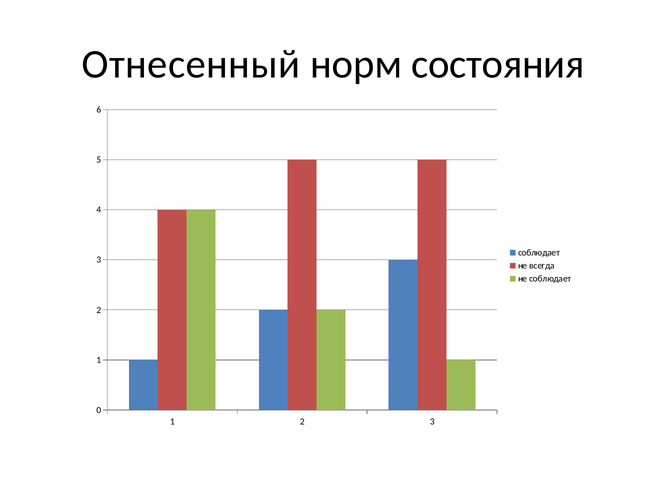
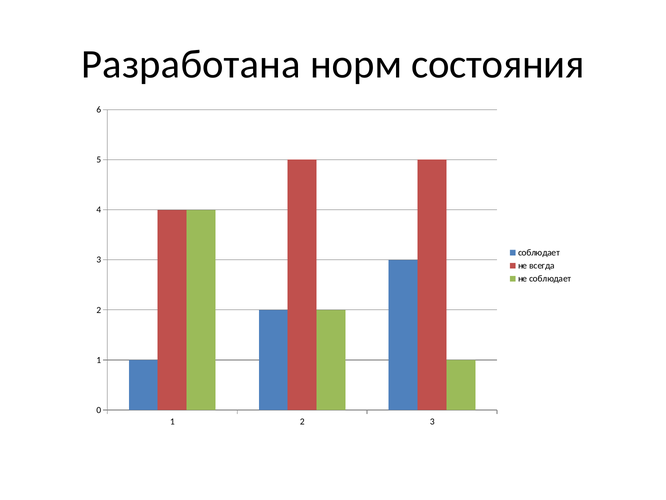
Отнесенный: Отнесенный -> Разработана (191, 64)
